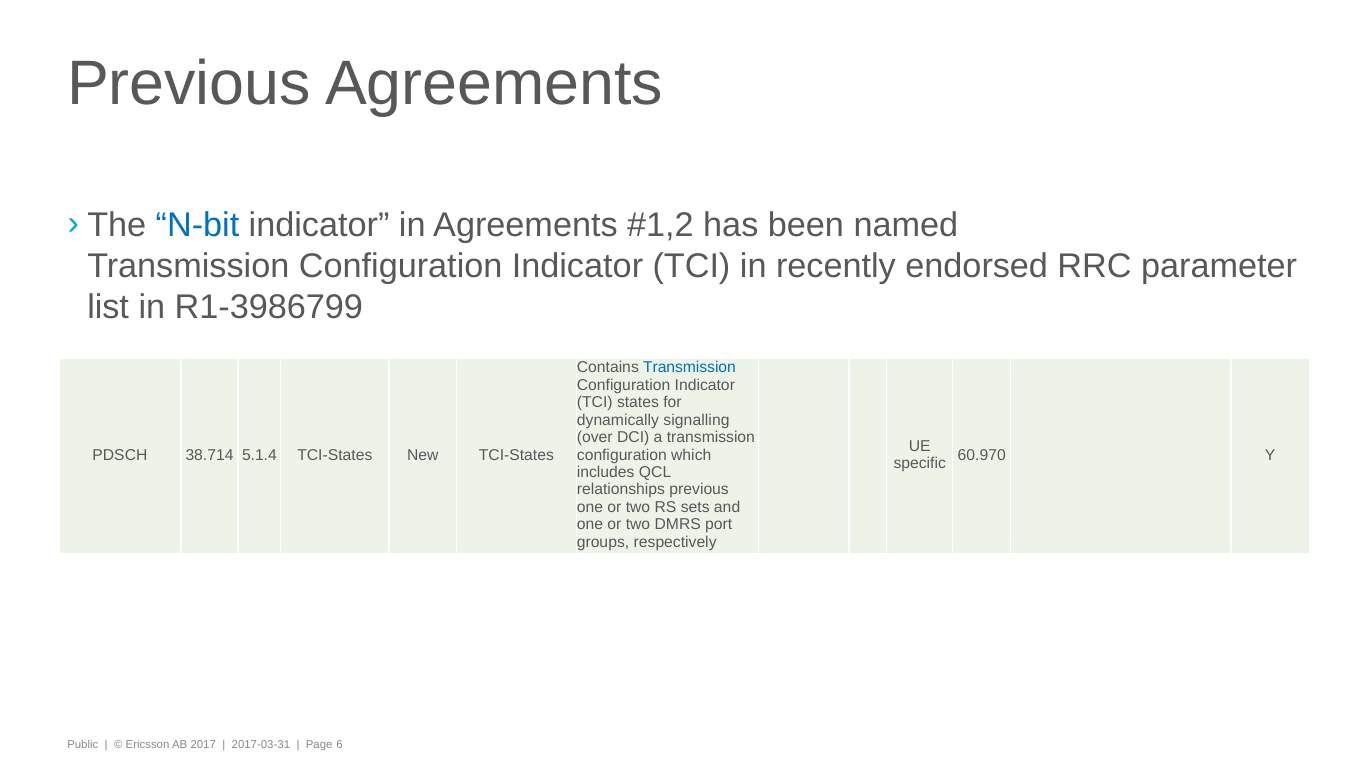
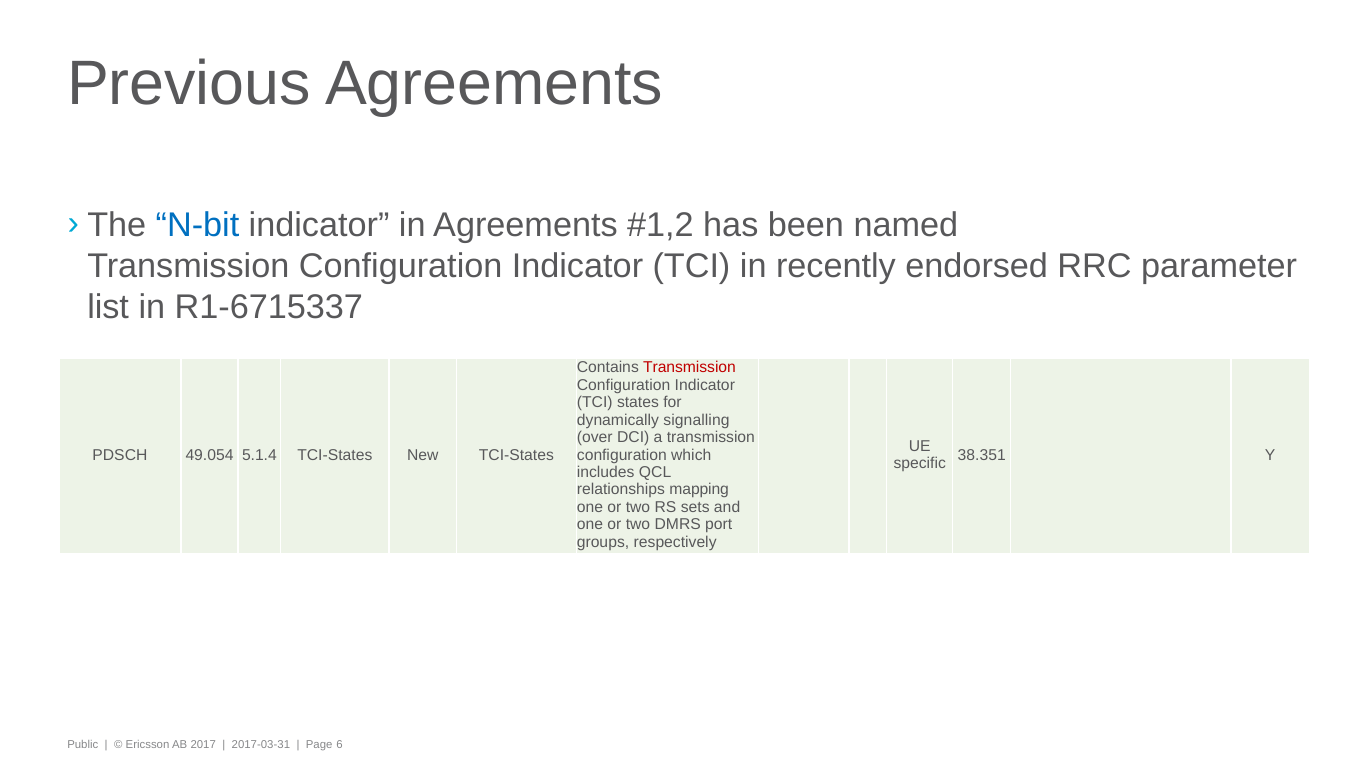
R1-3986799: R1-3986799 -> R1-6715337 (269, 307)
Transmission colour: blue -> red (689, 368)
38.714: 38.714 -> 49.054 (210, 455)
60.970: 60.970 -> 38.351 (982, 455)
relationships previous: previous -> mapping (699, 490)
